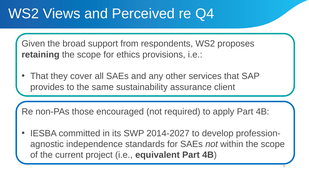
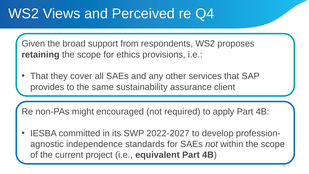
those: those -> might (83, 112)
2014-2027: 2014-2027 -> 2022-2027 (168, 133)
